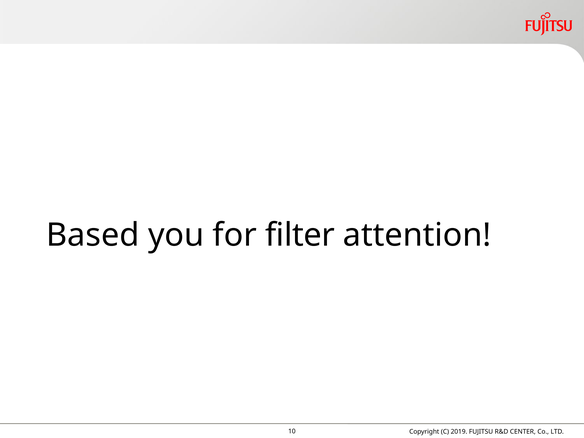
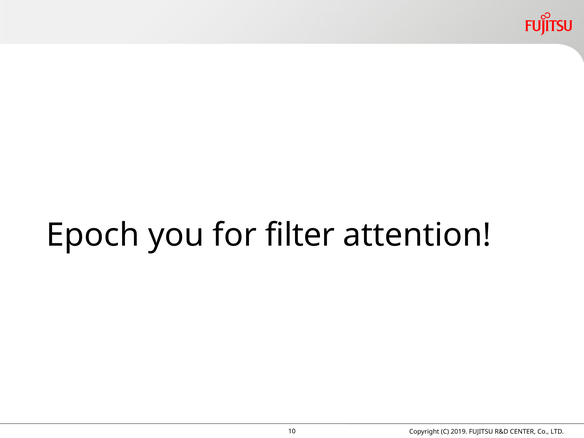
Based: Based -> Epoch (93, 235)
